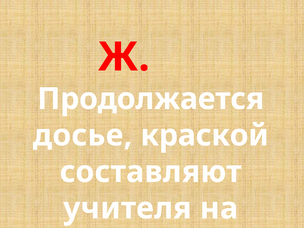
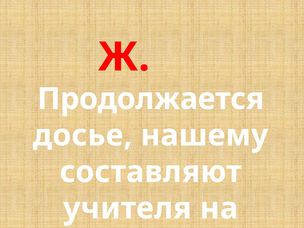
краской: краской -> нашему (204, 135)
